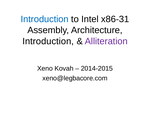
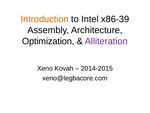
Introduction colour: blue -> orange (45, 19)
x86-31: x86-31 -> x86-39 (115, 19)
Introduction: Introduction -> Optimization (48, 41)
